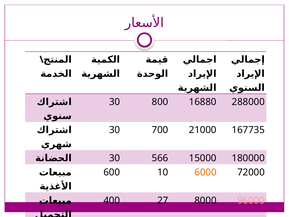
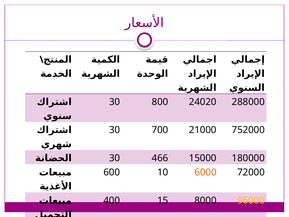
16880: 16880 -> 24020 (203, 102)
167735: 167735 -> 752000 (248, 130)
566: 566 -> 466 (160, 158)
27: 27 -> 15 (163, 200)
96000 colour: pink -> yellow (251, 200)
